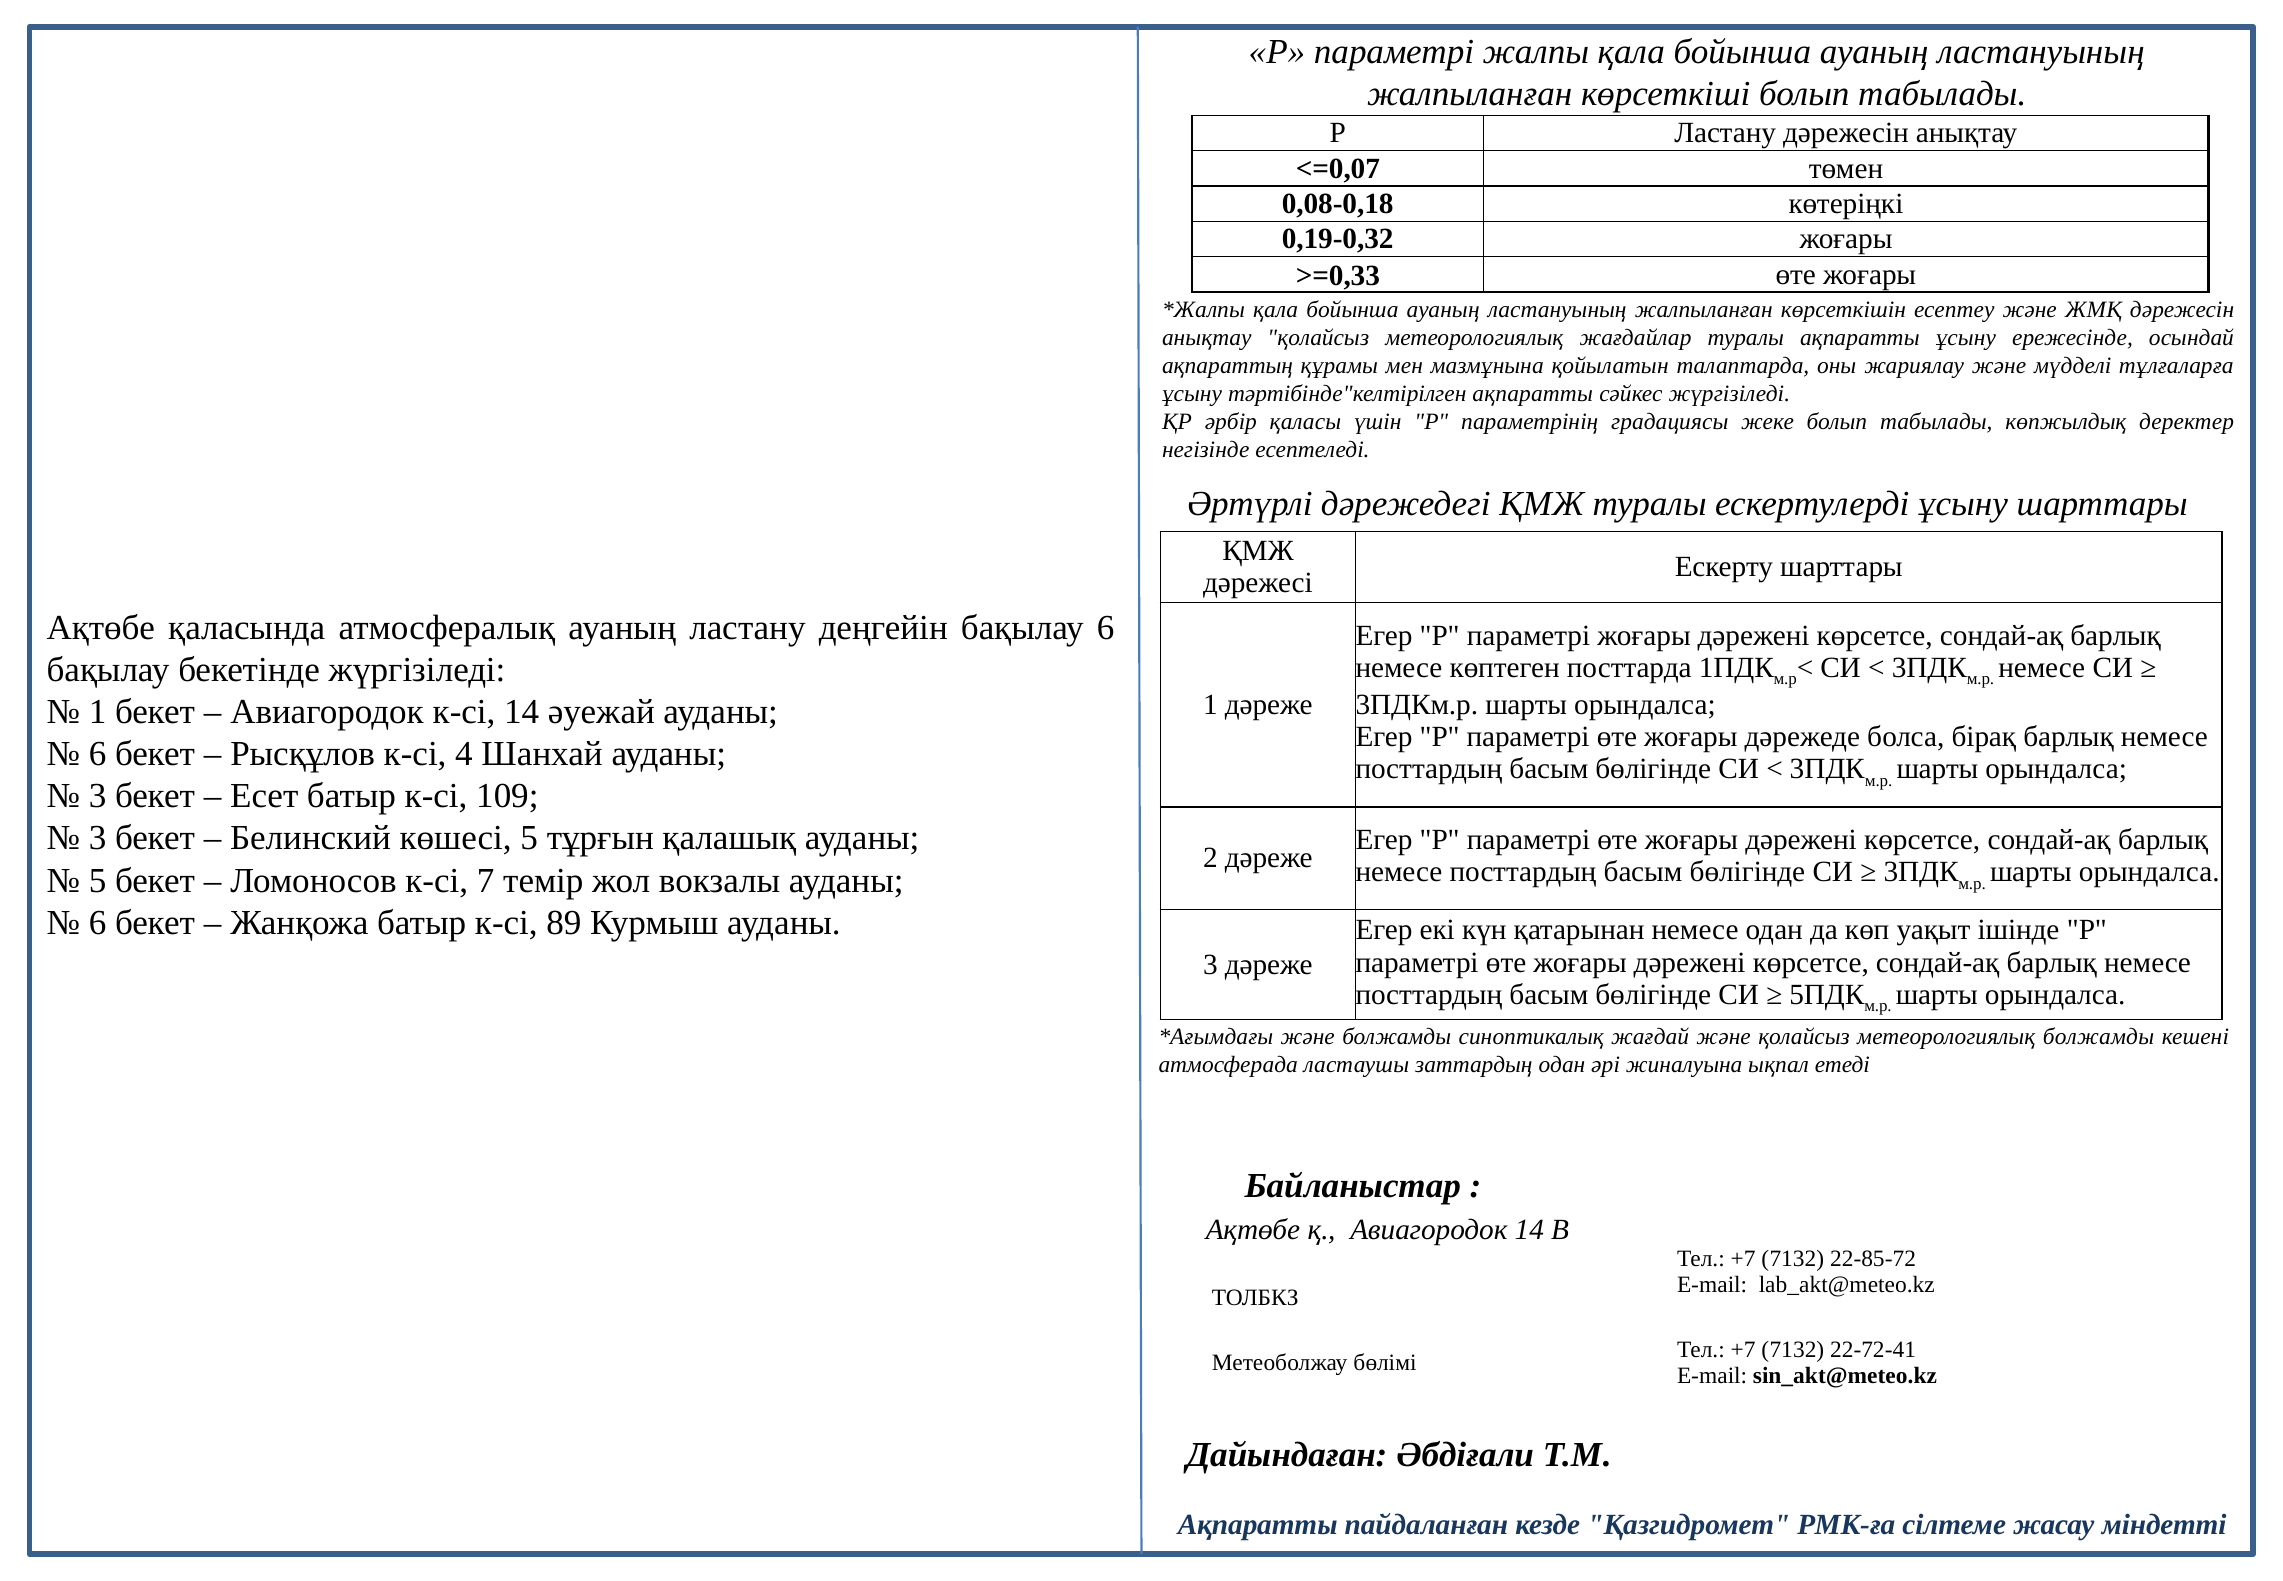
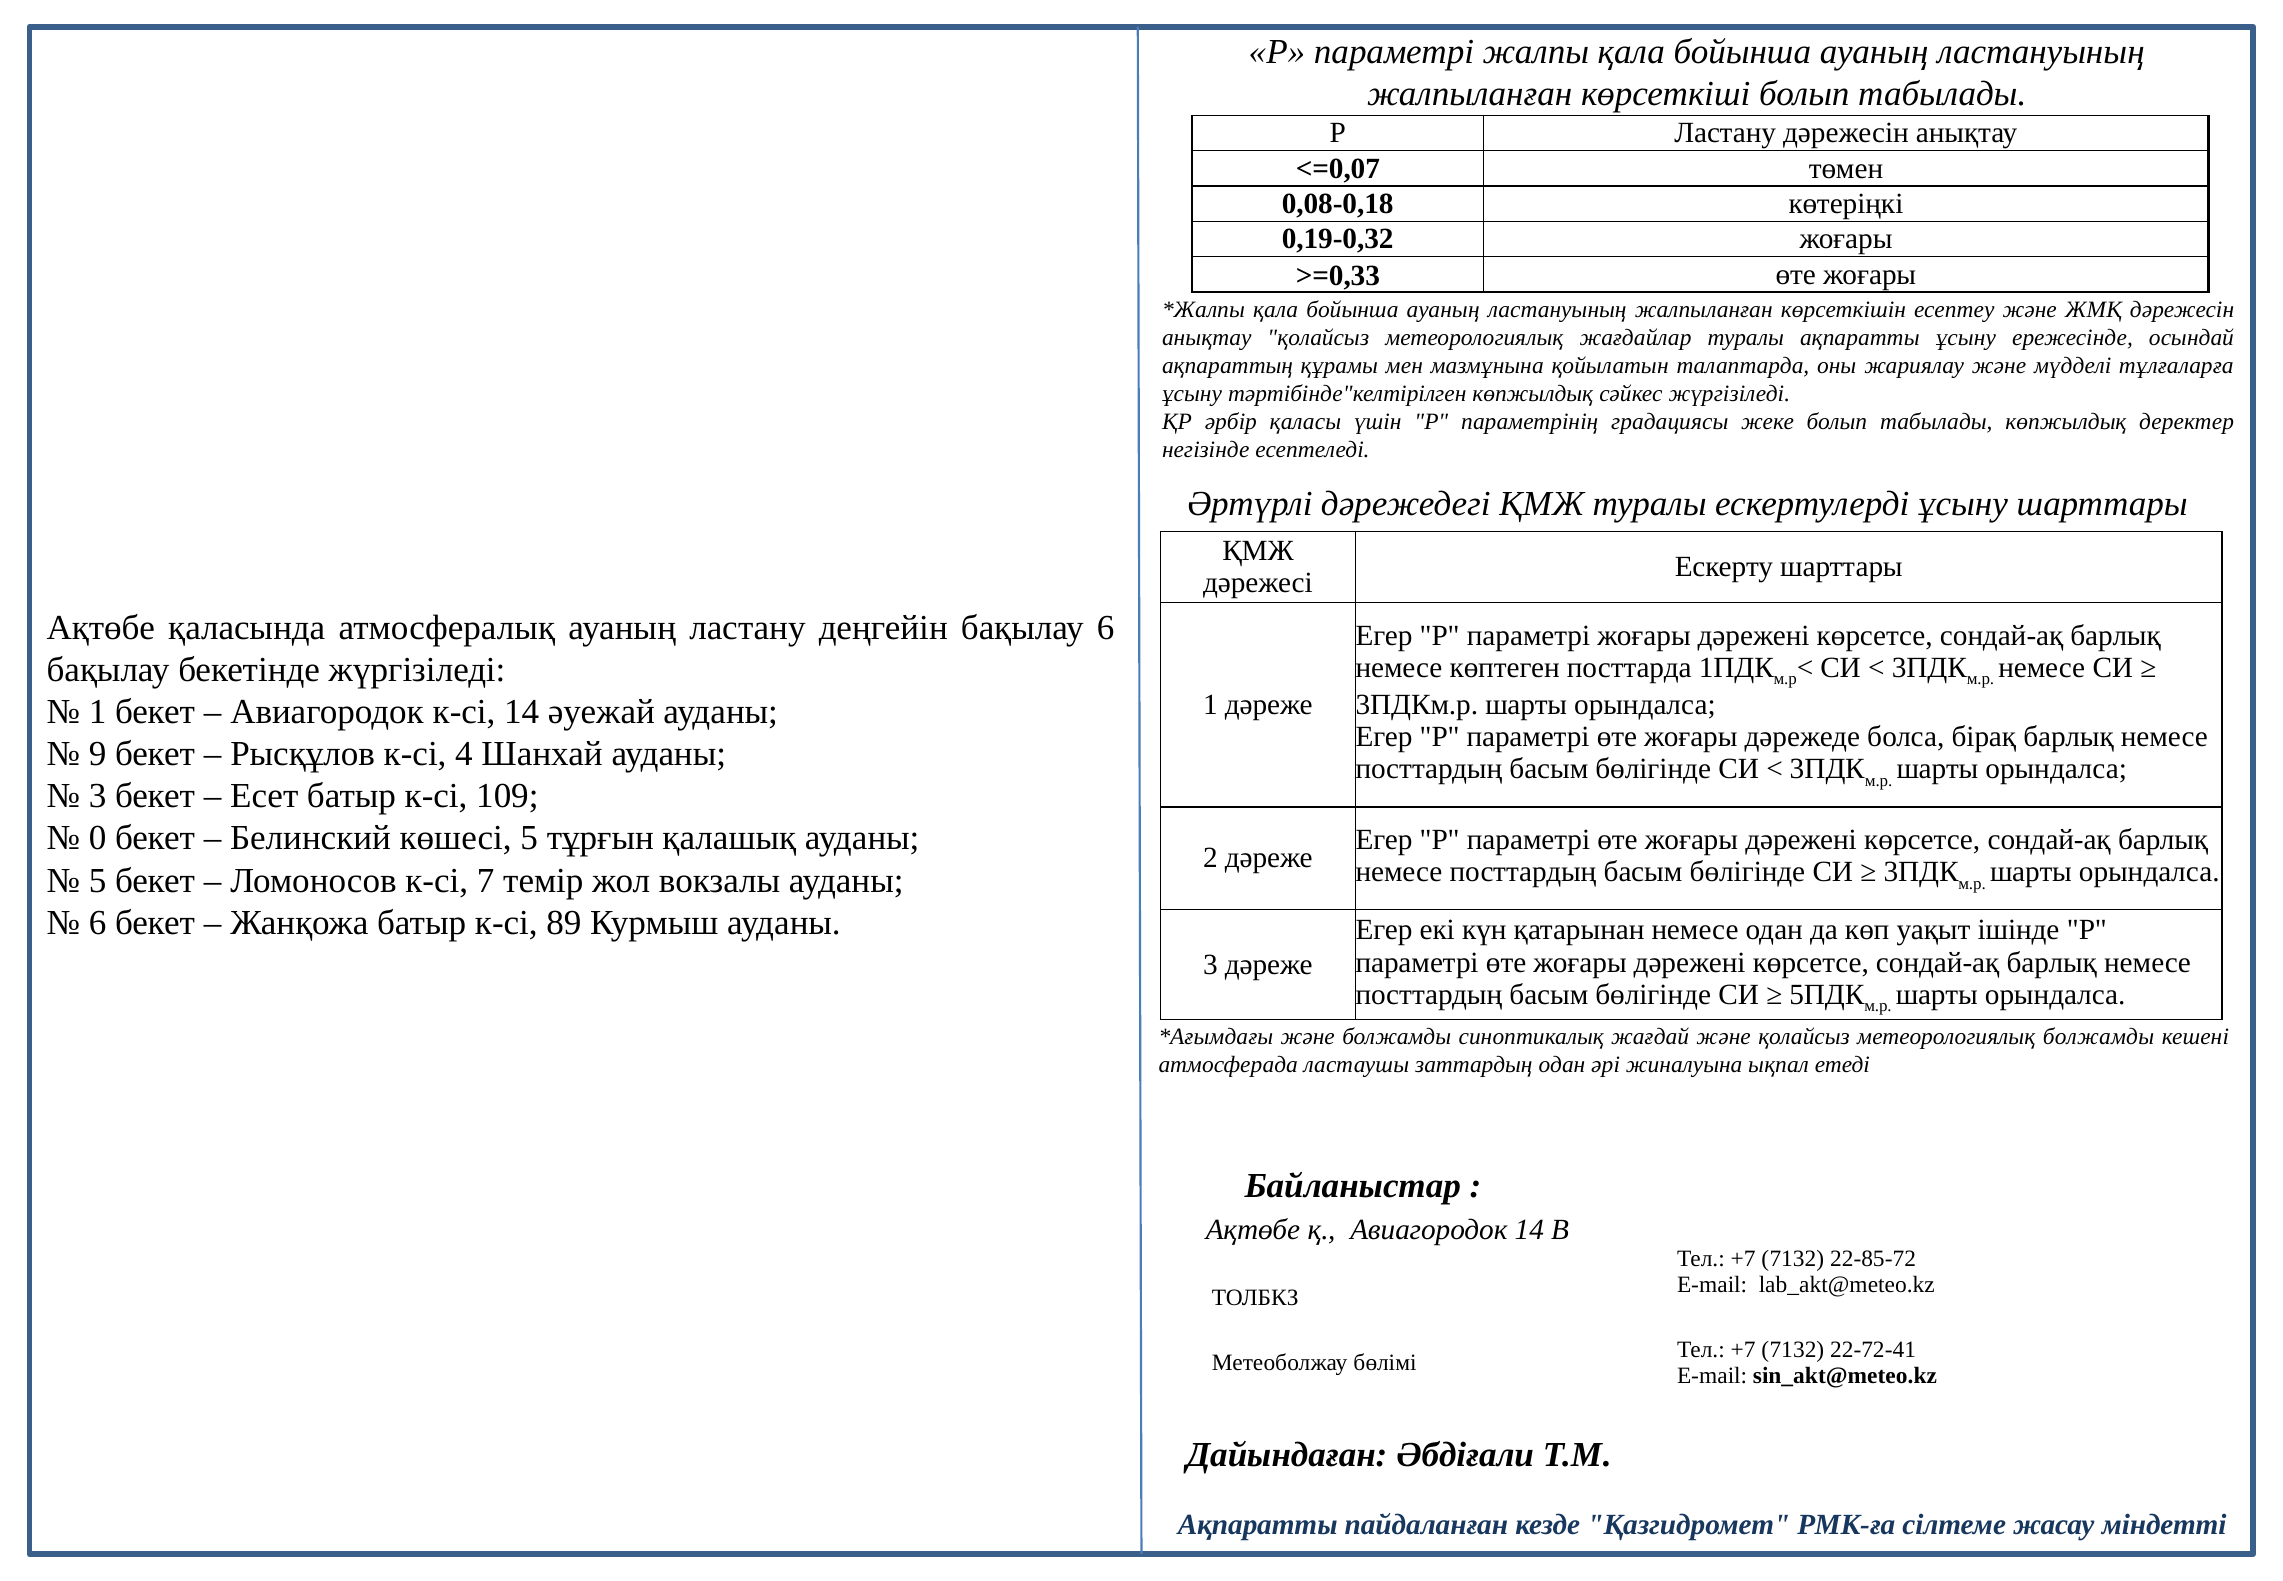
тәртібінде"келтірілген ақпаратты: ақпаратты -> көпжылдық (1533, 394)
6: 6 -> 9 (98, 754)
3: 3 -> 0 (98, 838)
